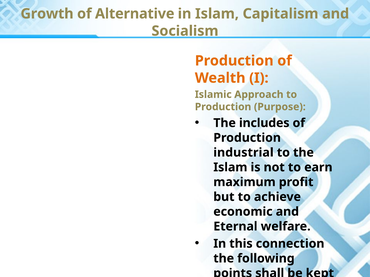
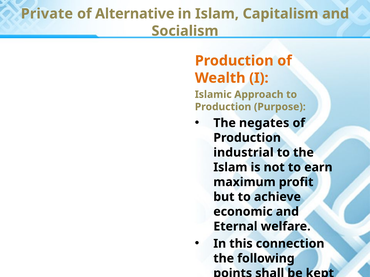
Growth: Growth -> Private (47, 14)
includes: includes -> negates (264, 123)
